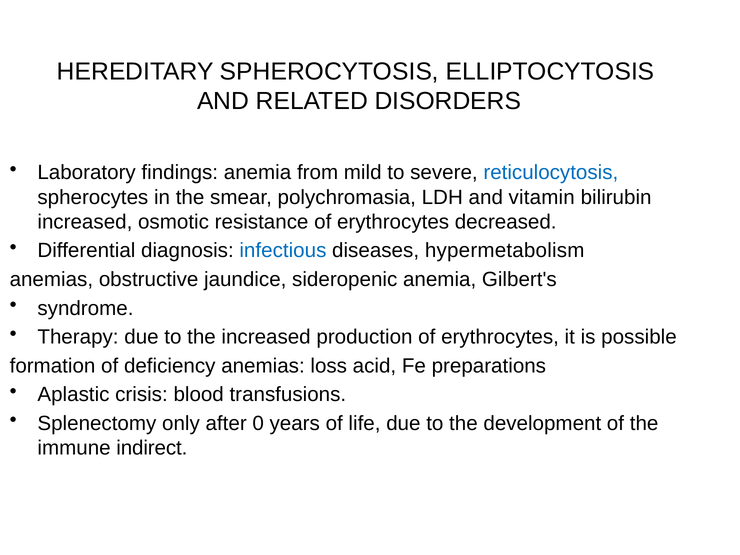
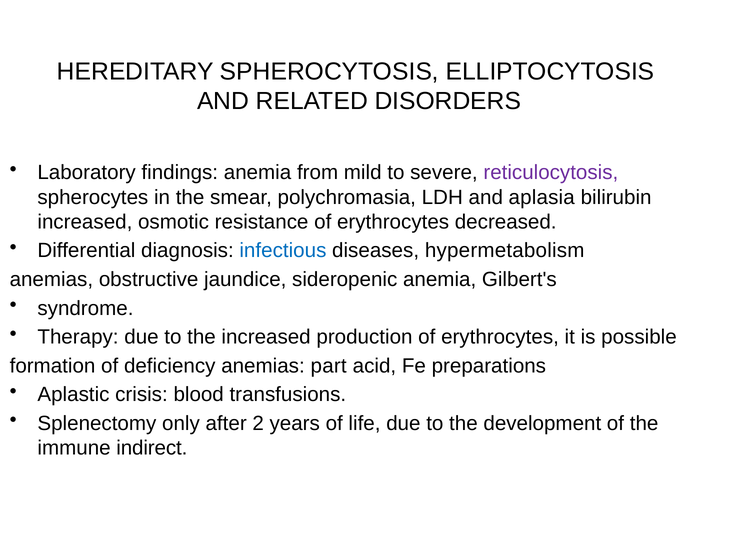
reticulocytosis colour: blue -> purple (551, 173)
vitamin: vitamin -> aplasia (542, 197)
loss: loss -> part (329, 366)
0: 0 -> 2 (258, 423)
